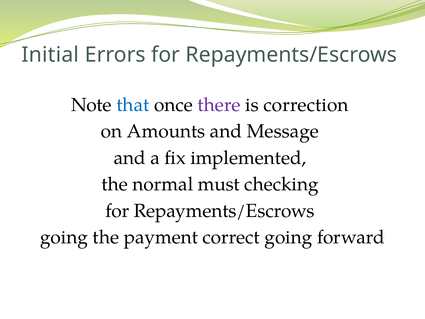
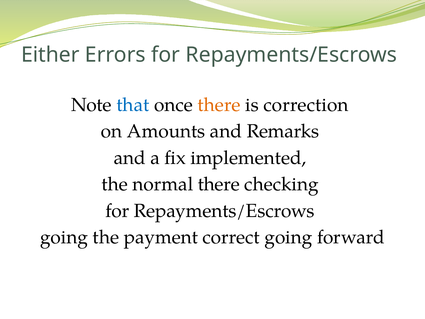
Initial: Initial -> Either (50, 55)
there colour: purple -> orange (219, 105)
Message: Message -> Remarks (283, 131)
normal must: must -> there (219, 184)
